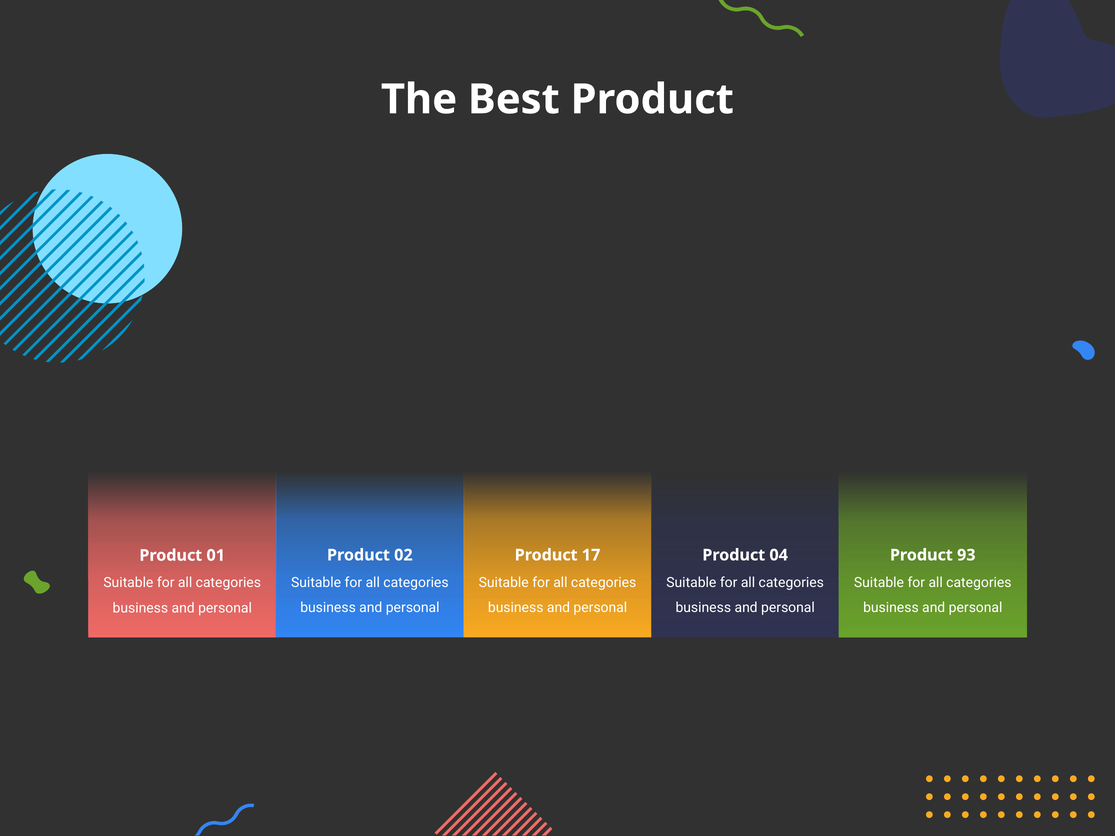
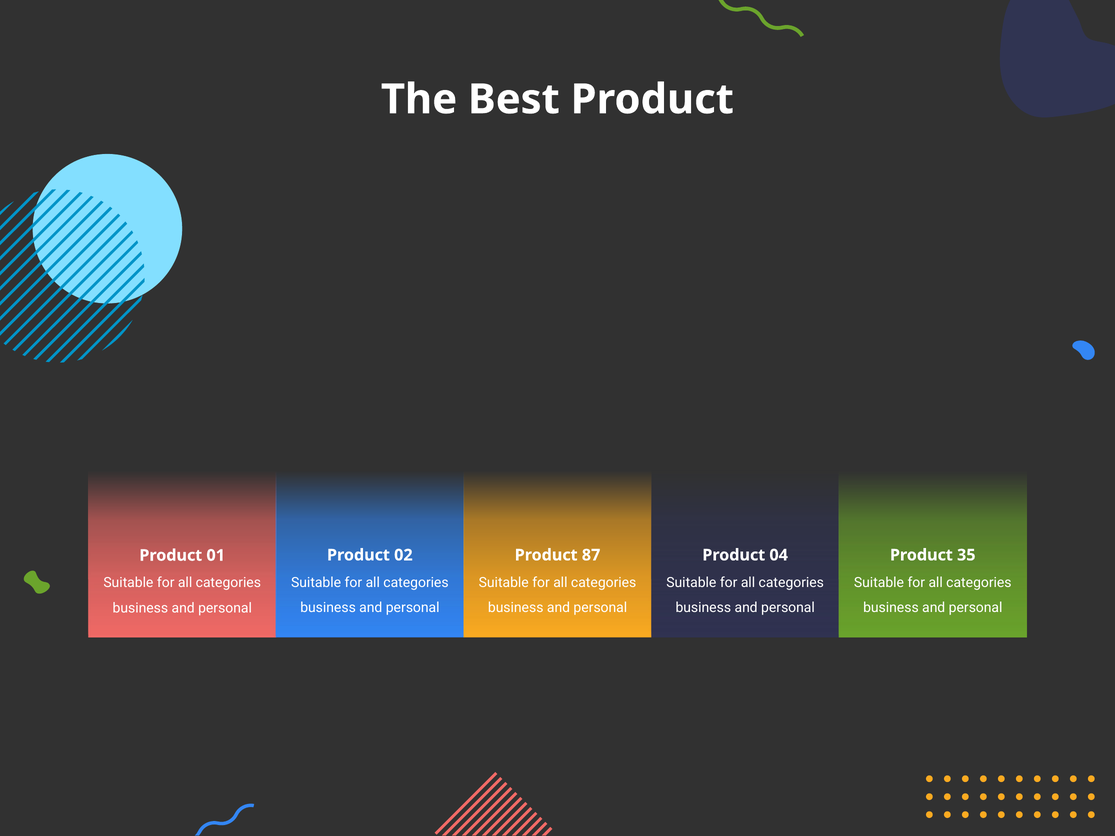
17: 17 -> 87 (591, 555)
93: 93 -> 35 (966, 555)
